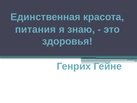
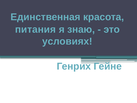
здоровья: здоровья -> условиях (67, 41)
